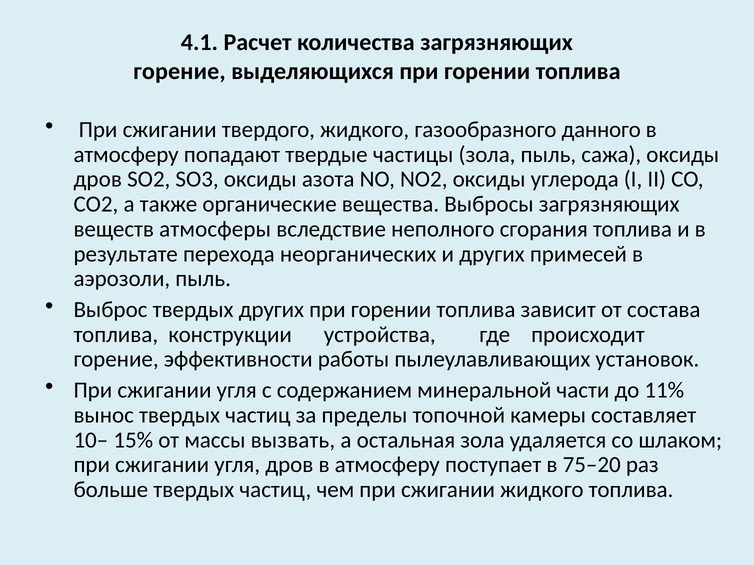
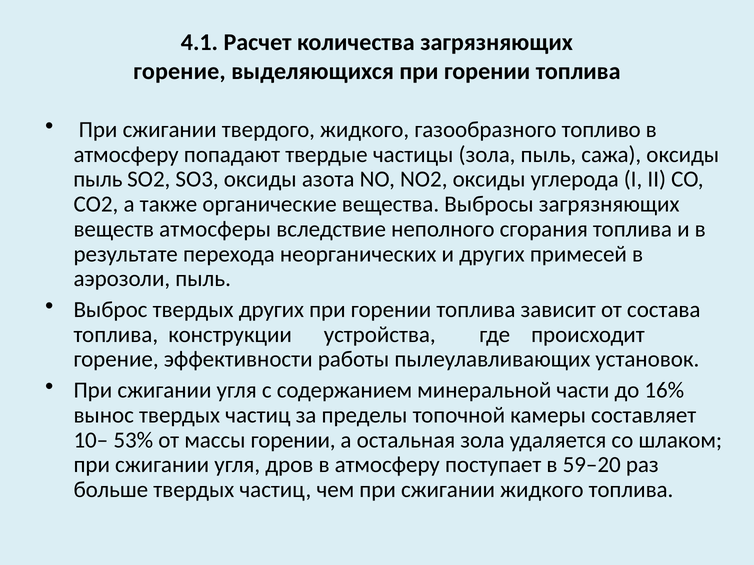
данного: данного -> топливо (601, 130)
дров: дров -> пыль (98, 180)
11%: 11% -> 16% (664, 391)
15%: 15% -> 53% (133, 440)
массы вызвать: вызвать -> горении (293, 440)
75–20: 75–20 -> 59–20 (592, 465)
